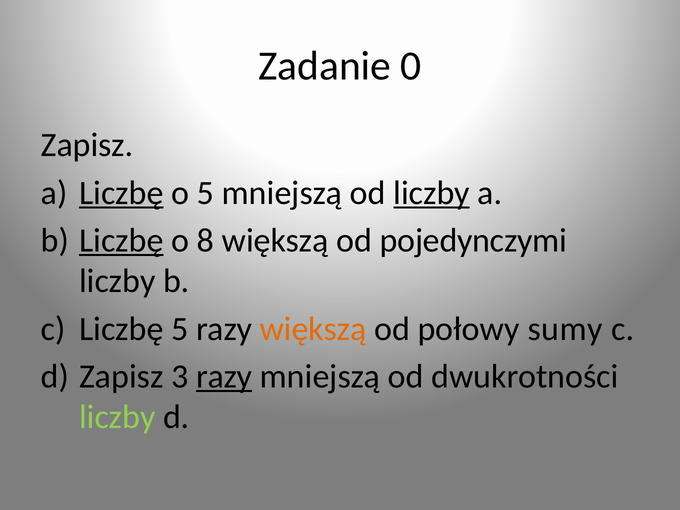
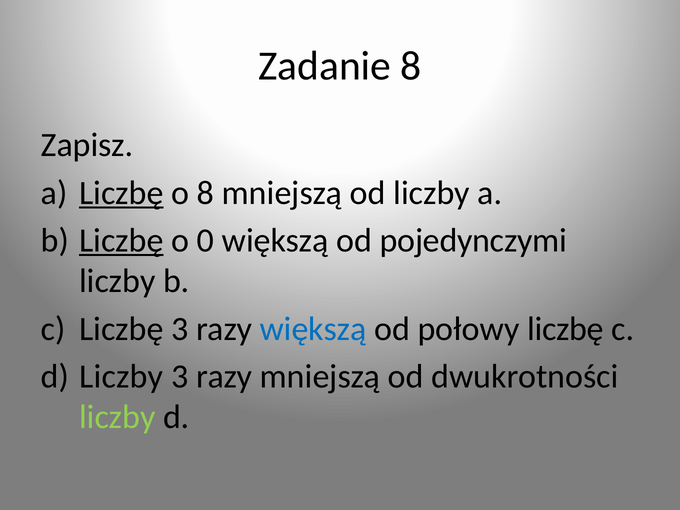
Zadanie 0: 0 -> 8 (411, 66)
o 5: 5 -> 8 (206, 193)
liczby underline: present -> none (432, 193)
8: 8 -> 0 (206, 240)
Liczbę 5: 5 -> 3 (180, 329)
większą colour: orange -> blue (313, 329)
połowy sumy: sumy -> liczbę (566, 329)
d Zapisz: Zapisz -> Liczby (121, 376)
razy underline: present -> none (224, 376)
